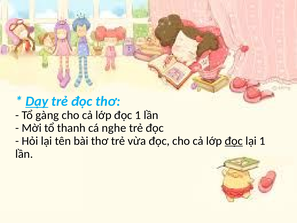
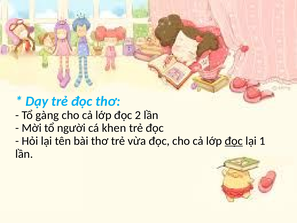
Dạy underline: present -> none (37, 101)
đọc 1: 1 -> 2 (138, 115)
thanh: thanh -> người (71, 128)
nghe: nghe -> khen (114, 128)
